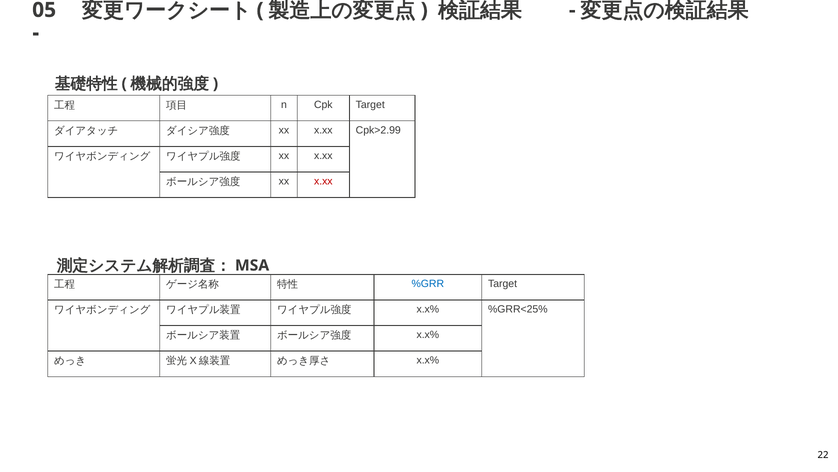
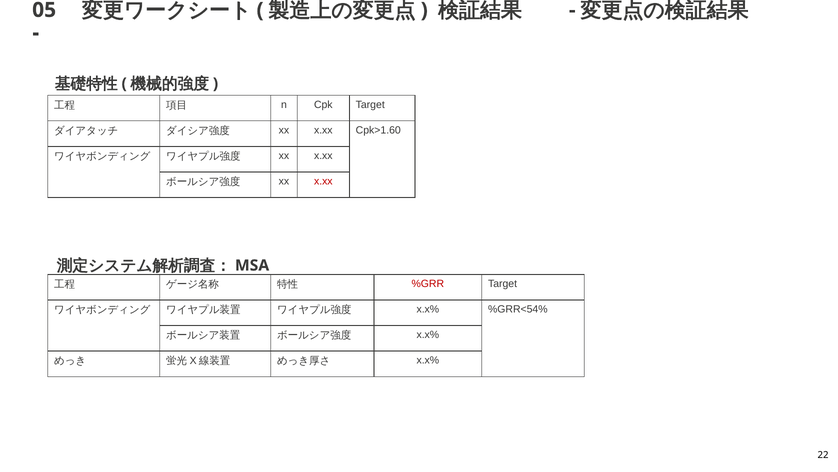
Cpk>2.99: Cpk>2.99 -> Cpk>1.60 (378, 130)
%GRR colour: blue -> red (428, 283)
%GRR<25%: %GRR<25% -> %GRR<54% (518, 309)
